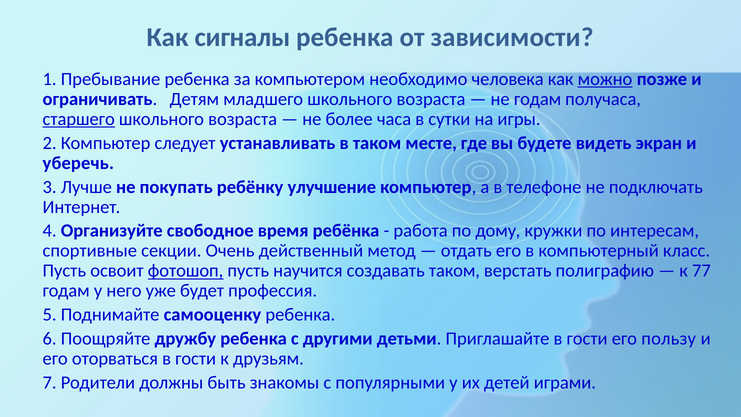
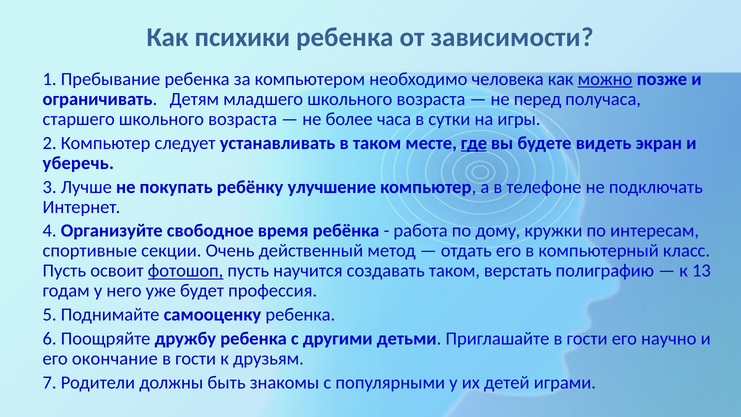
сигналы: сигналы -> психики (243, 38)
не годам: годам -> перед (538, 99)
старшего underline: present -> none (79, 119)
где underline: none -> present (474, 143)
77: 77 -> 13 (701, 271)
пользу: пользу -> научно (669, 339)
оторваться: оторваться -> окончание (115, 359)
